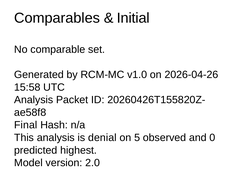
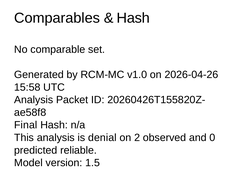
Initial: Initial -> Hash (133, 18)
5: 5 -> 2 (137, 138)
highest: highest -> reliable (79, 150)
2.0: 2.0 -> 1.5 (93, 163)
